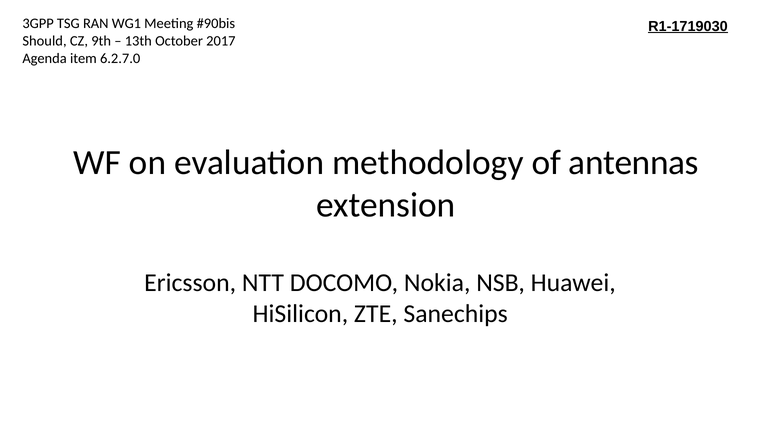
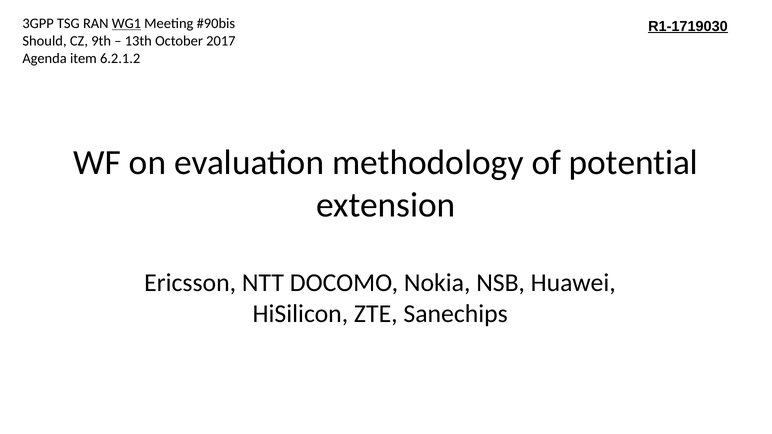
WG1 underline: none -> present (126, 24)
6.2.7.0: 6.2.7.0 -> 6.2.1.2 (120, 58)
antennas: antennas -> potential (633, 163)
